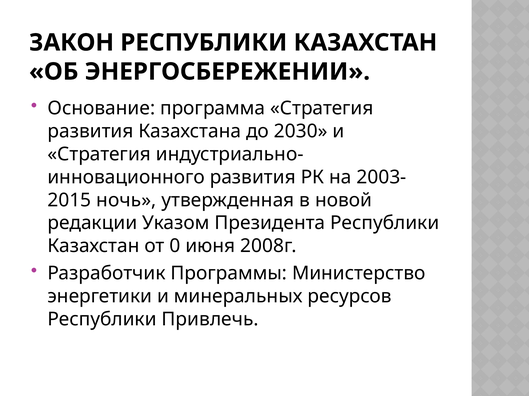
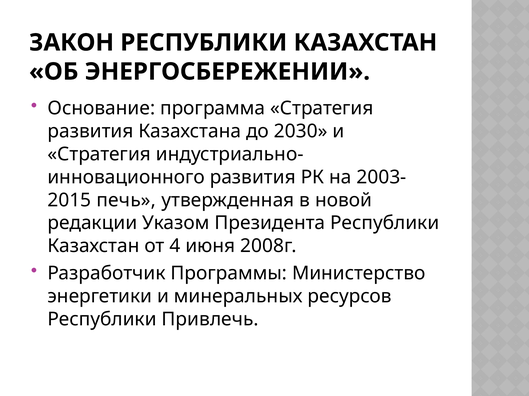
ночь: ночь -> печь (126, 200)
0: 0 -> 4 (175, 246)
